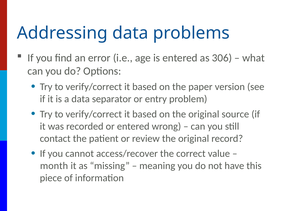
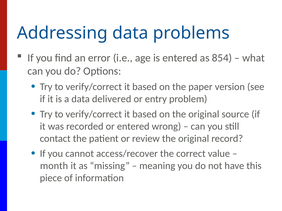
306: 306 -> 854 (222, 58)
separator: separator -> delivered (112, 99)
